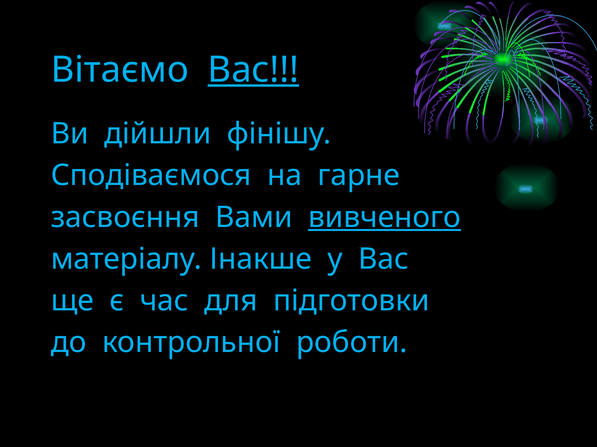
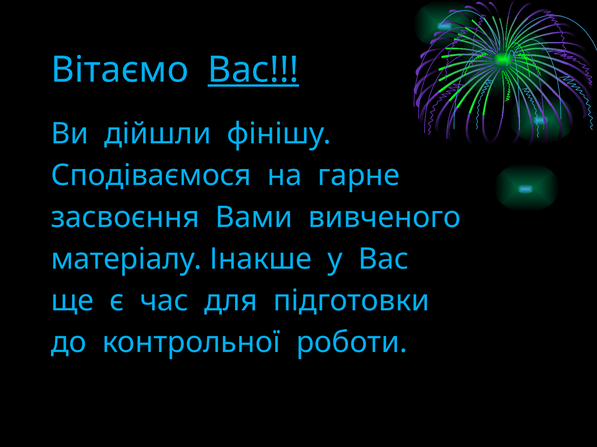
вивченого underline: present -> none (385, 218)
